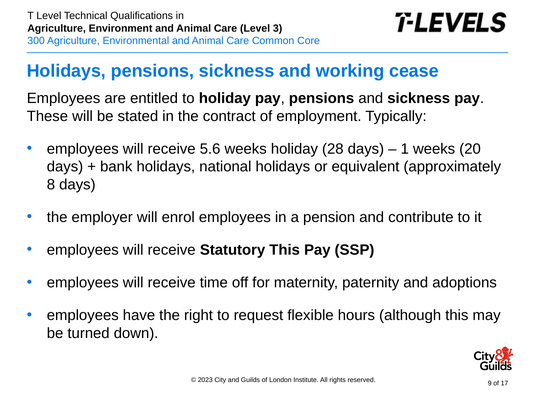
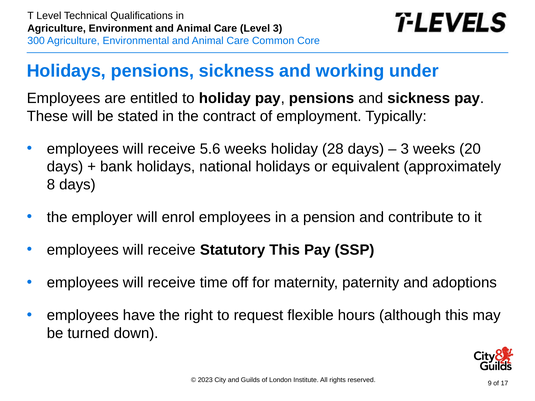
cease: cease -> under (414, 71)
1: 1 -> 3 (405, 149)
